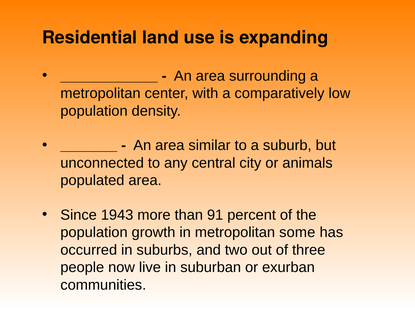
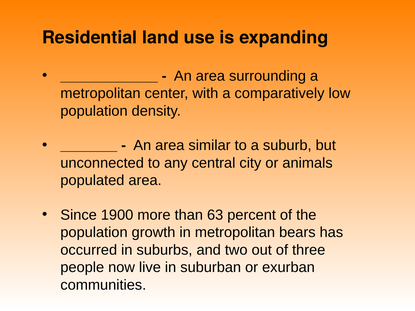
1943: 1943 -> 1900 (117, 215)
91: 91 -> 63 (215, 215)
some: some -> bears (297, 233)
